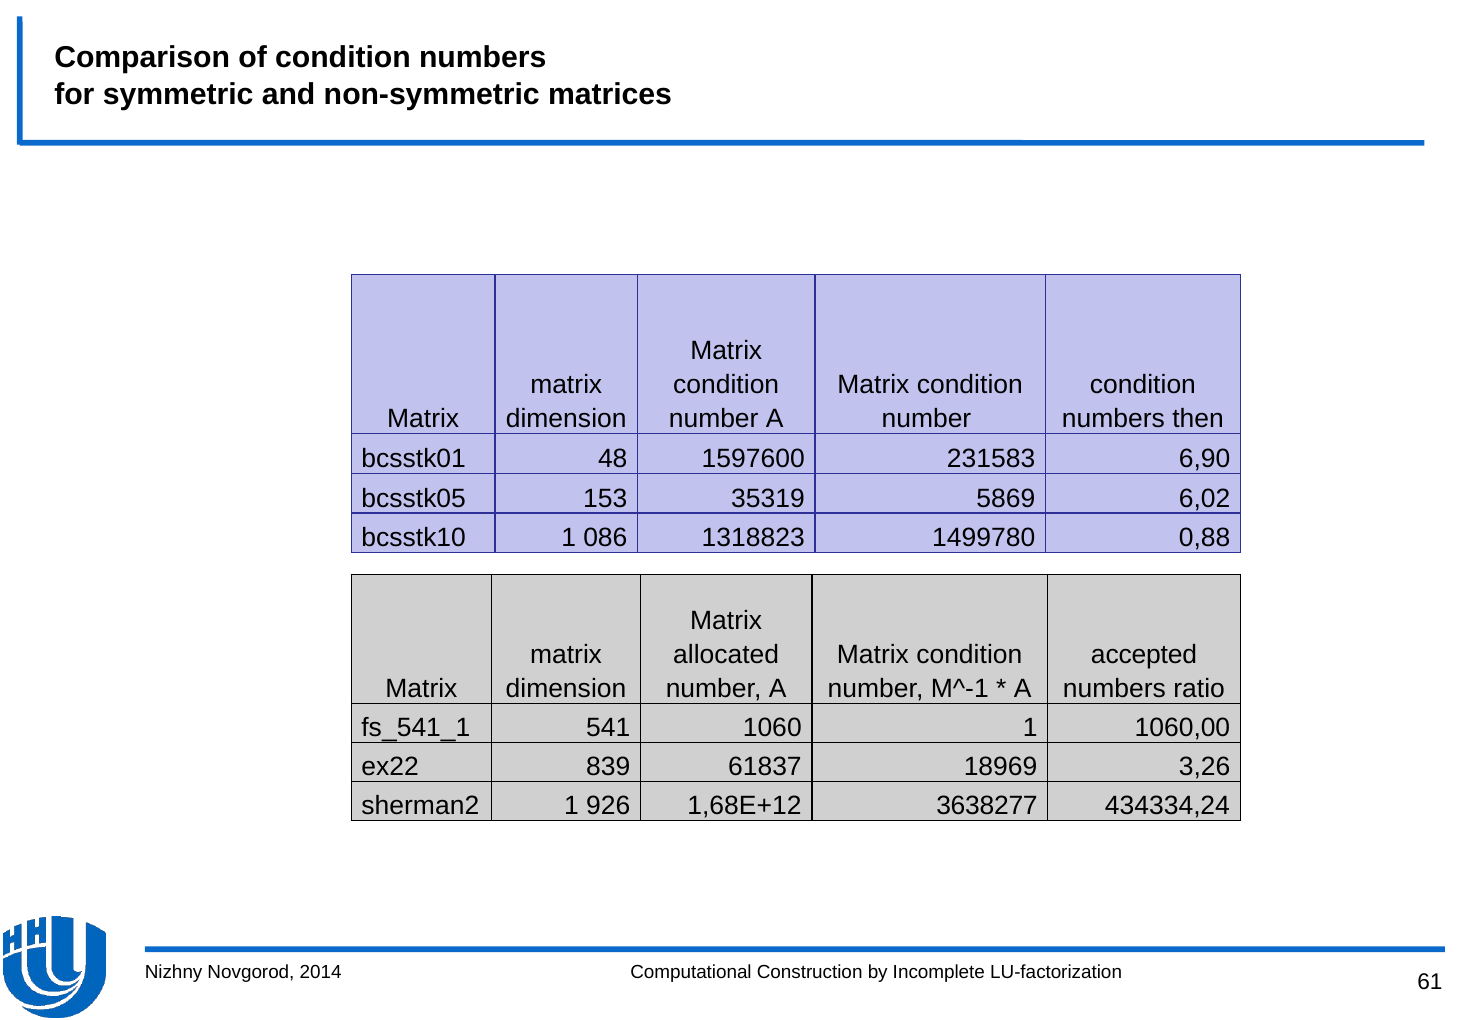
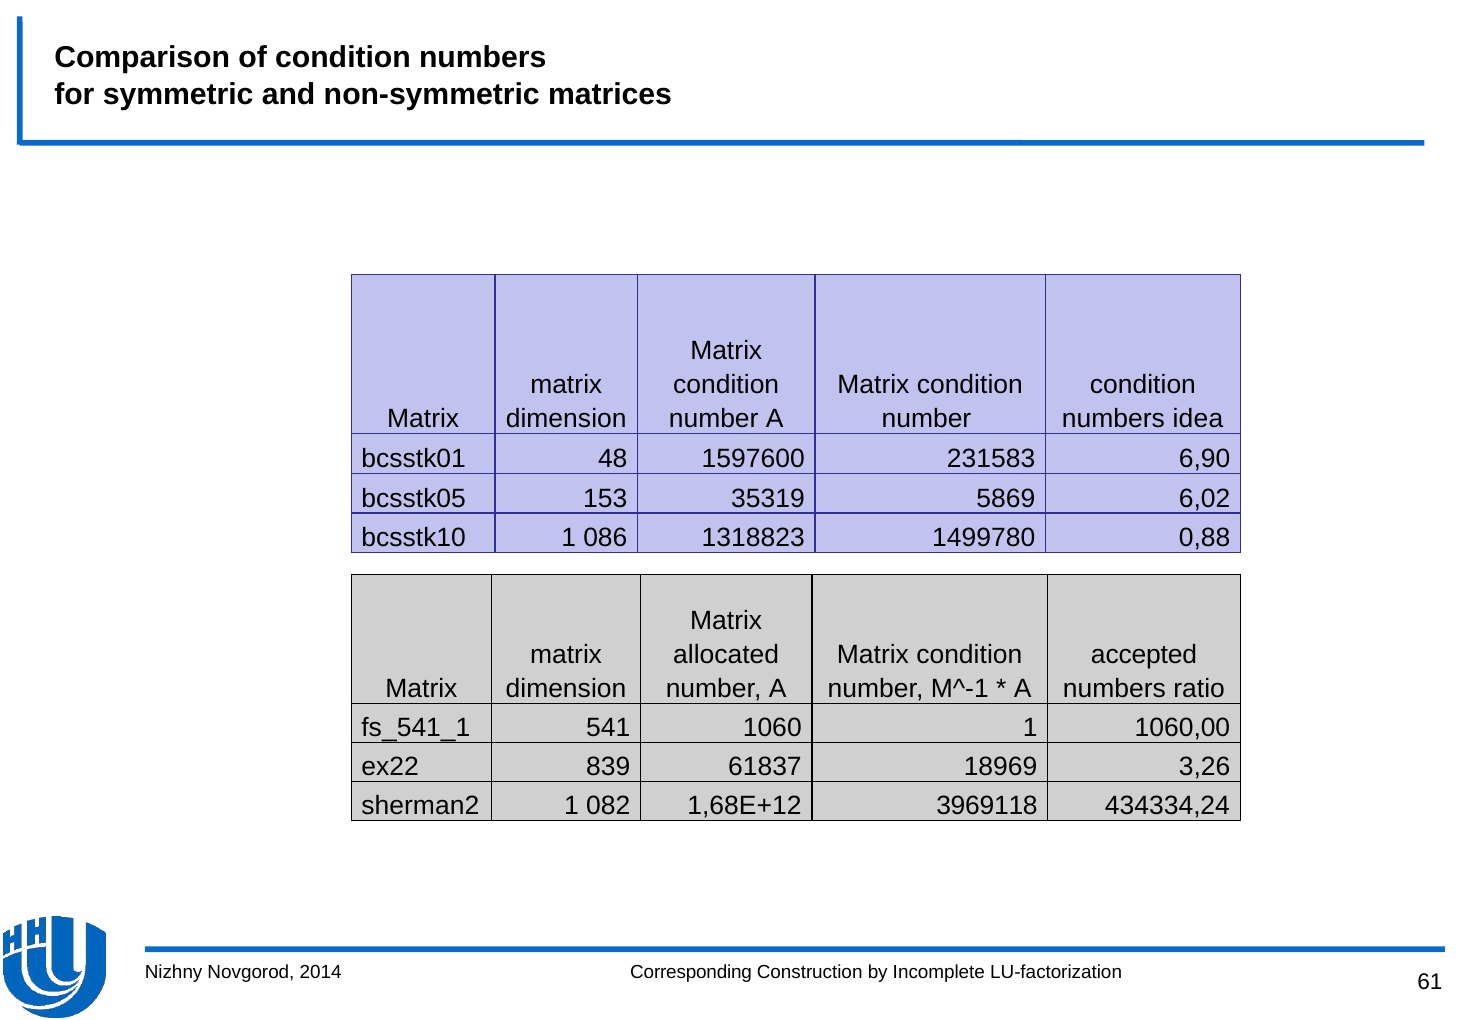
then: then -> idea (1198, 419)
926: 926 -> 082 (608, 806)
3638277: 3638277 -> 3969118 (987, 806)
Computational: Computational -> Corresponding (691, 973)
